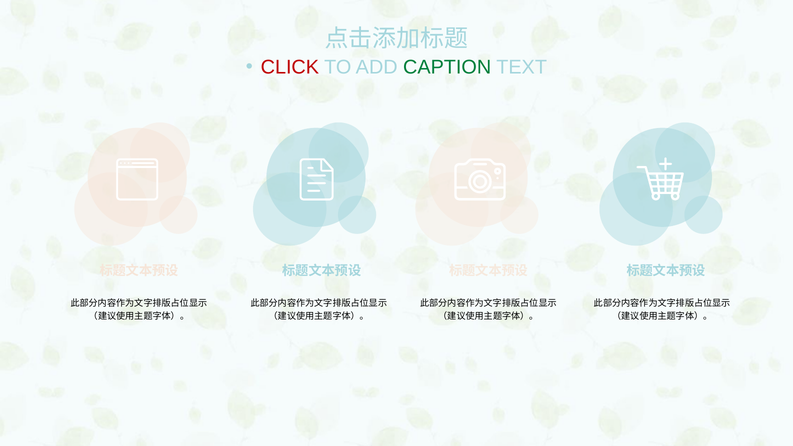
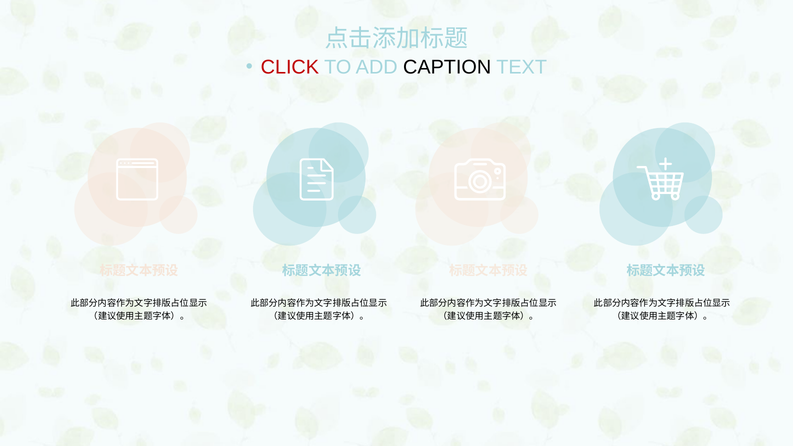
CAPTION colour: green -> black (447, 67)
